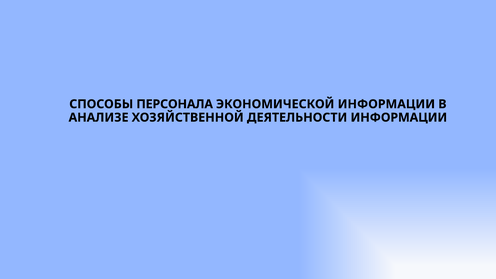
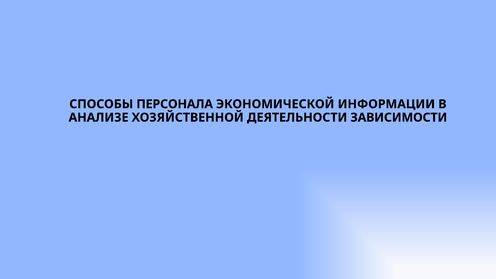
ДЕЯТЕЛЬНОСТИ ИНФОРМАЦИИ: ИНФОРМАЦИИ -> ЗАВИСИМОСТИ (399, 118)
